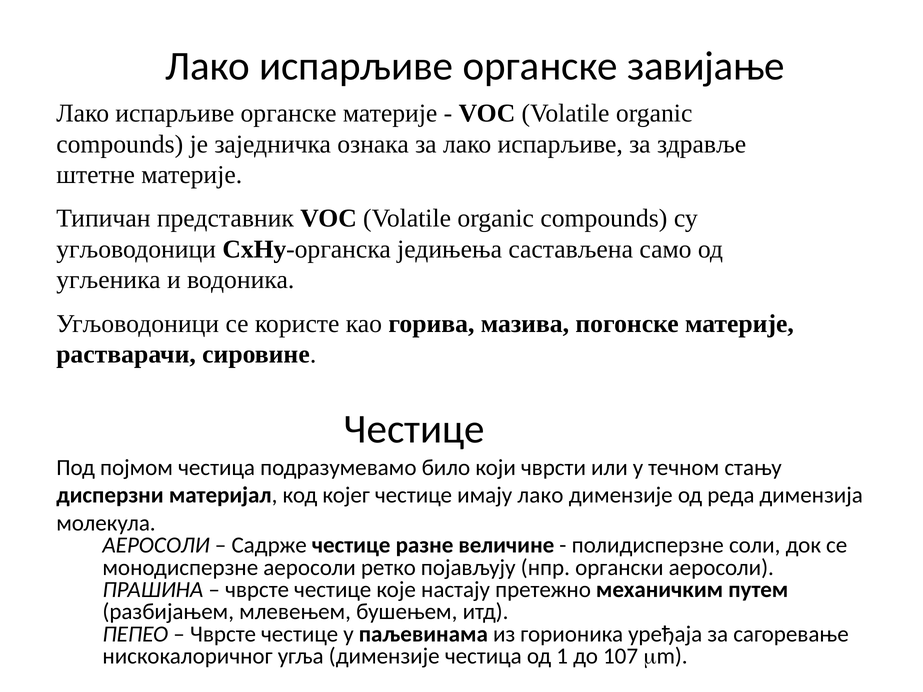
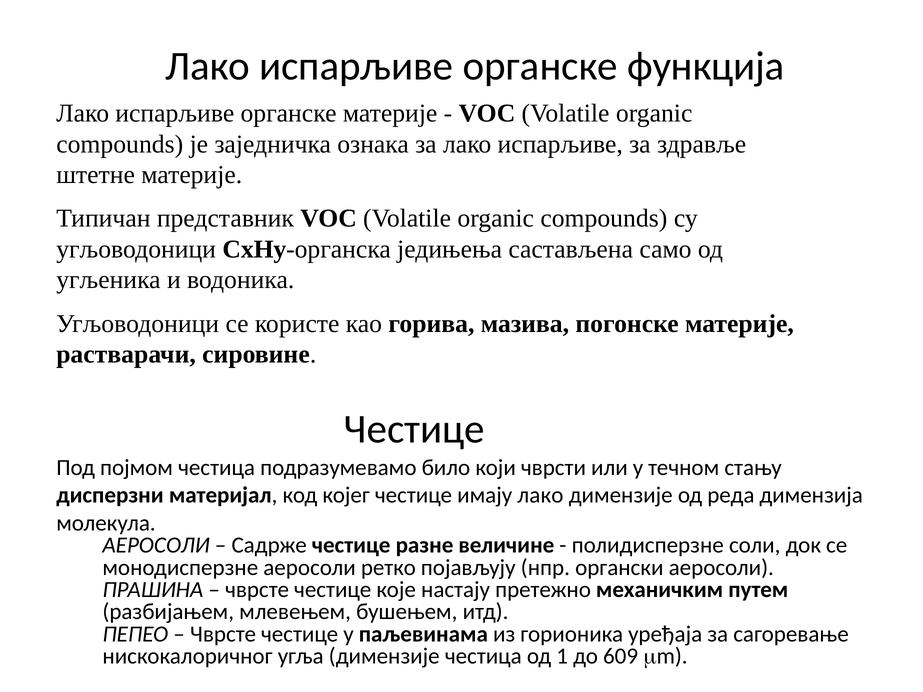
завијање: завијање -> функција (706, 66)
107: 107 -> 609 (621, 656)
